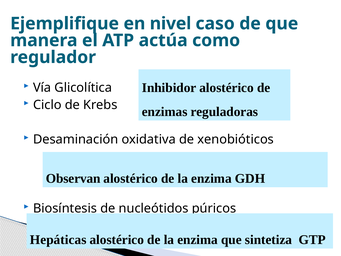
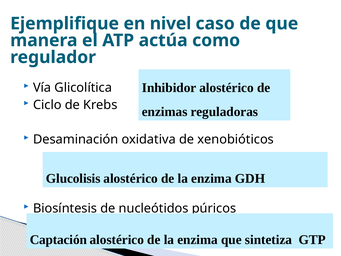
Observan: Observan -> Glucolisis (73, 178)
Hepáticas: Hepáticas -> Captación (58, 240)
